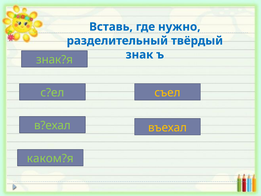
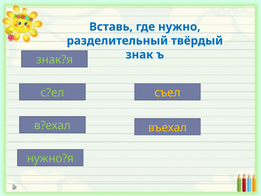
каком?я: каком?я -> нужно?я (50, 158)
